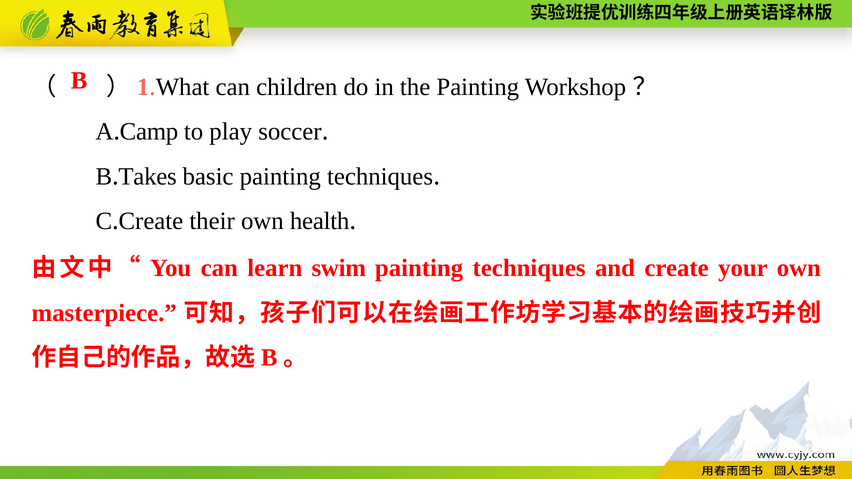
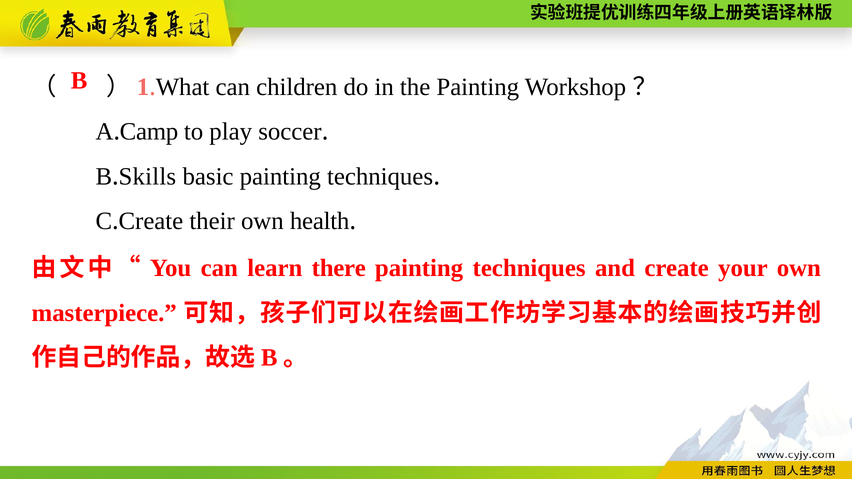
Takes: Takes -> Skills (147, 176)
swim: swim -> there (339, 268)
